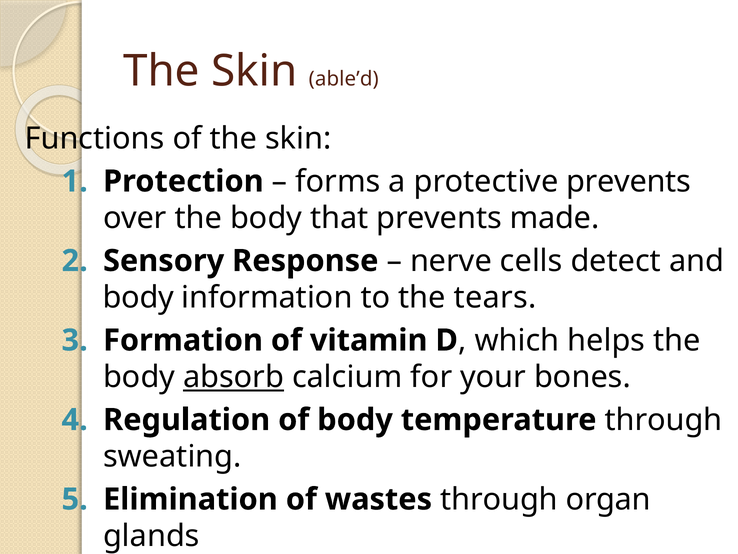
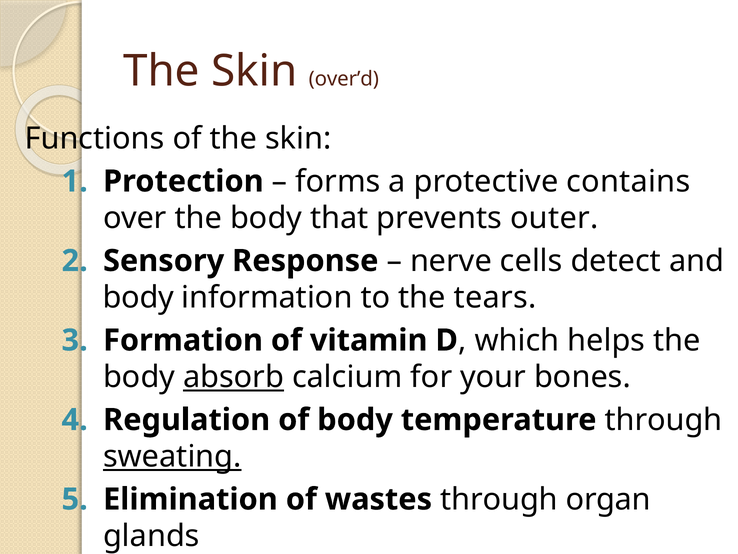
able’d: able’d -> over’d (344, 79)
protective prevents: prevents -> contains (628, 181)
made: made -> outer (554, 218)
sweating underline: none -> present (172, 456)
